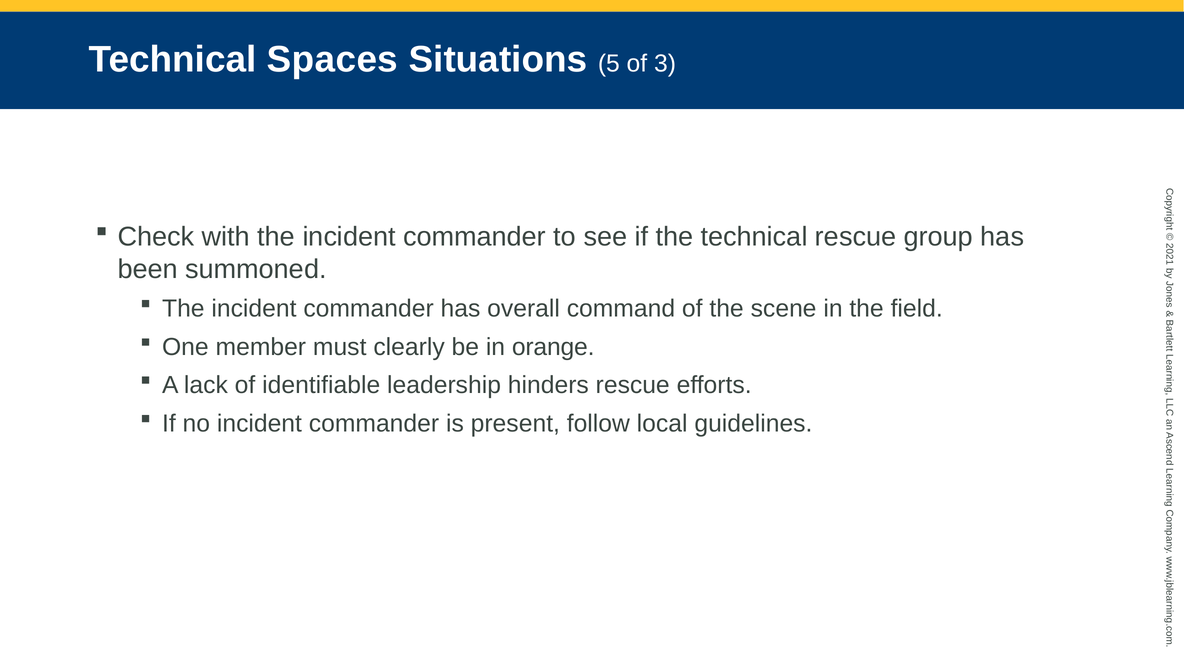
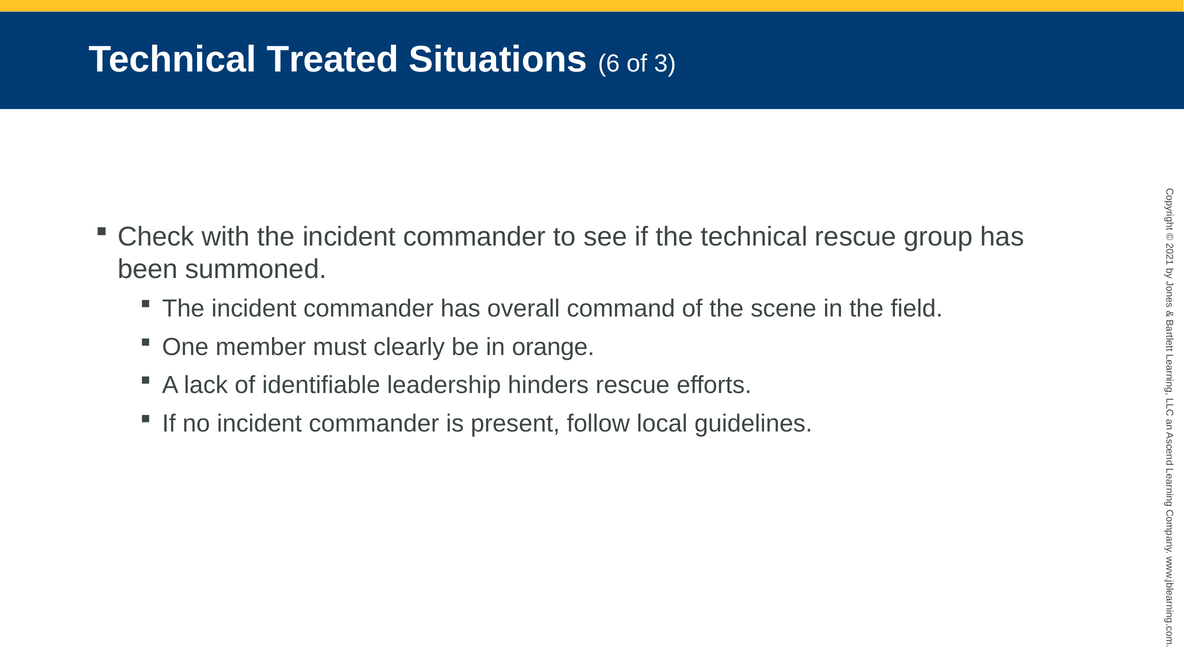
Spaces: Spaces -> Treated (333, 59)
5: 5 -> 6 (609, 64)
